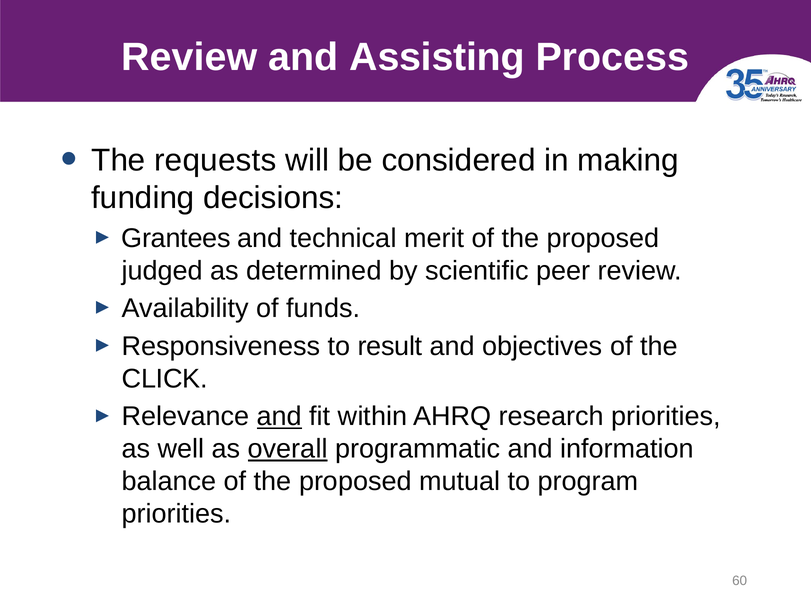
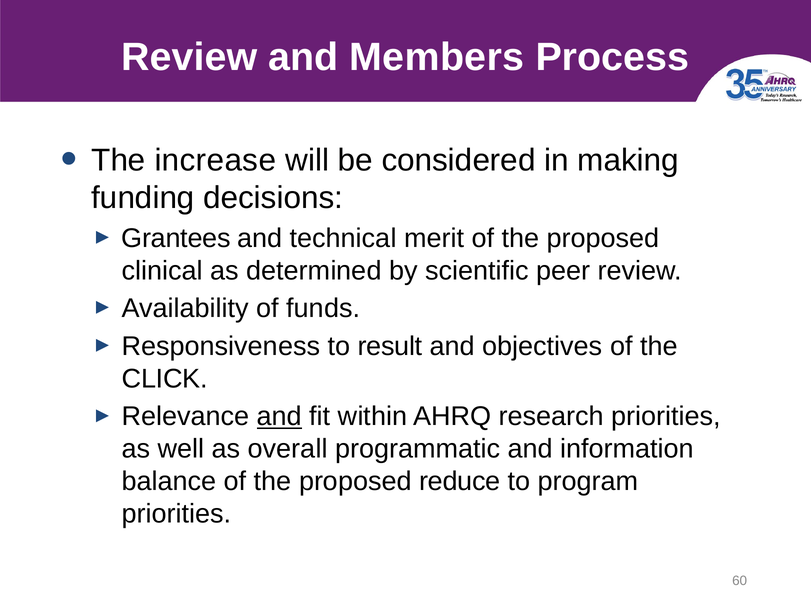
Assisting: Assisting -> Members (437, 57)
requests: requests -> increase (215, 160)
judged: judged -> clinical (162, 271)
overall underline: present -> none (288, 449)
mutual: mutual -> reduce (460, 482)
